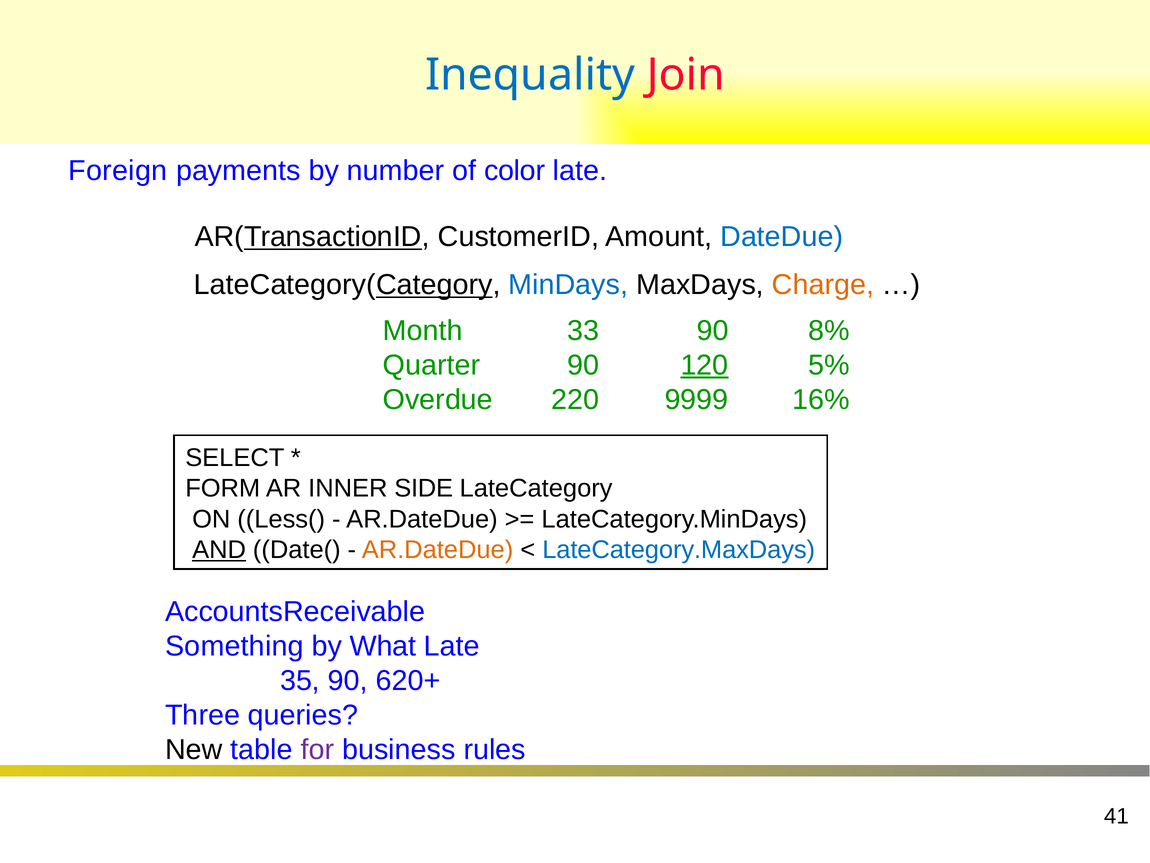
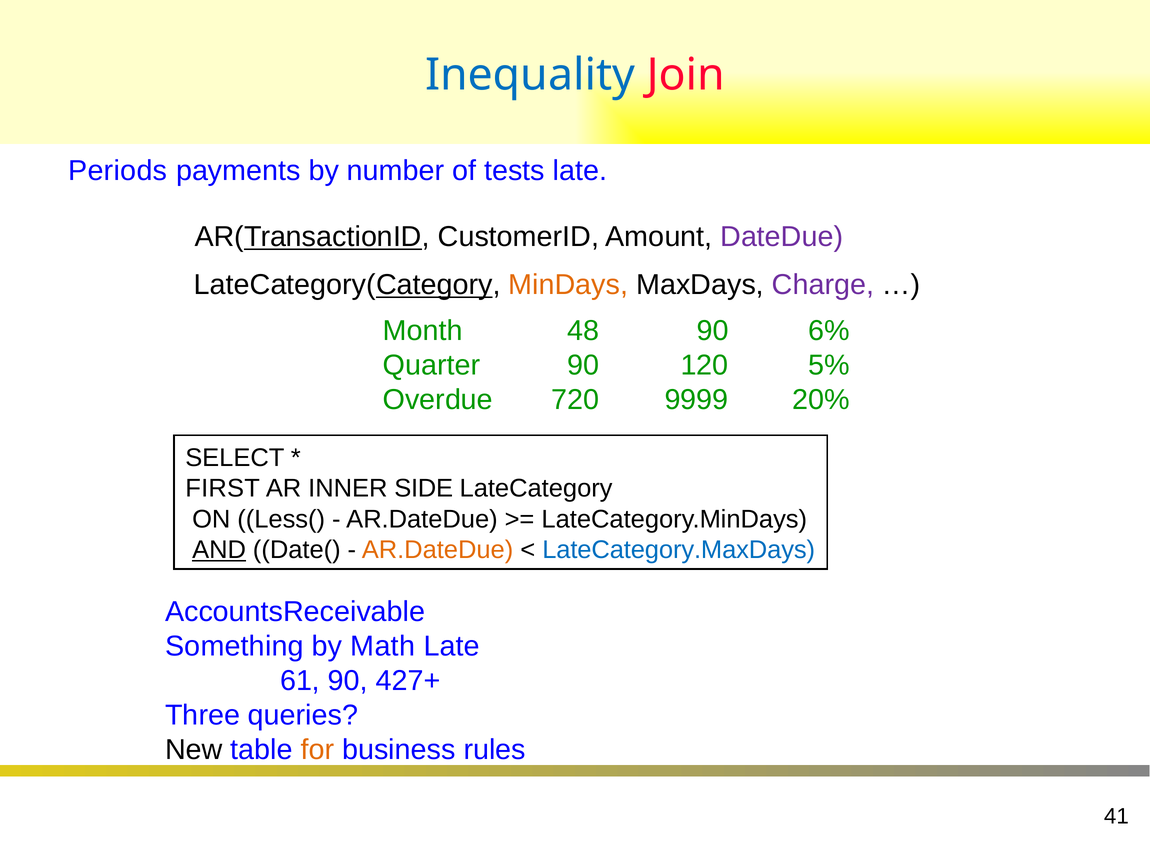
Foreign: Foreign -> Periods (118, 171)
color: color -> tests (514, 171)
DateDue colour: blue -> purple (782, 236)
MinDays colour: blue -> orange (568, 284)
Charge colour: orange -> purple (823, 284)
33: 33 -> 48 (583, 330)
8%: 8% -> 6% (829, 330)
120 underline: present -> none (704, 365)
220: 220 -> 720 (575, 399)
16%: 16% -> 20% (821, 399)
FORM: FORM -> FIRST (223, 488)
What: What -> Math (383, 646)
35: 35 -> 61 (300, 680)
620+: 620+ -> 427+ (408, 680)
for colour: purple -> orange (317, 749)
